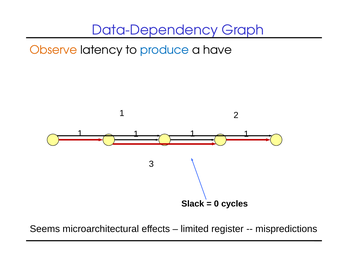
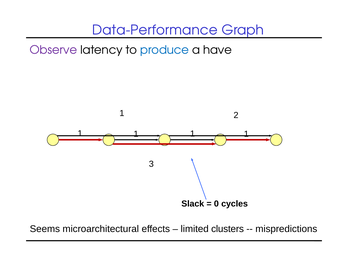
Data-Dependency: Data-Dependency -> Data-Performance (155, 30)
Observe colour: orange -> purple (53, 50)
register: register -> clusters (228, 229)
